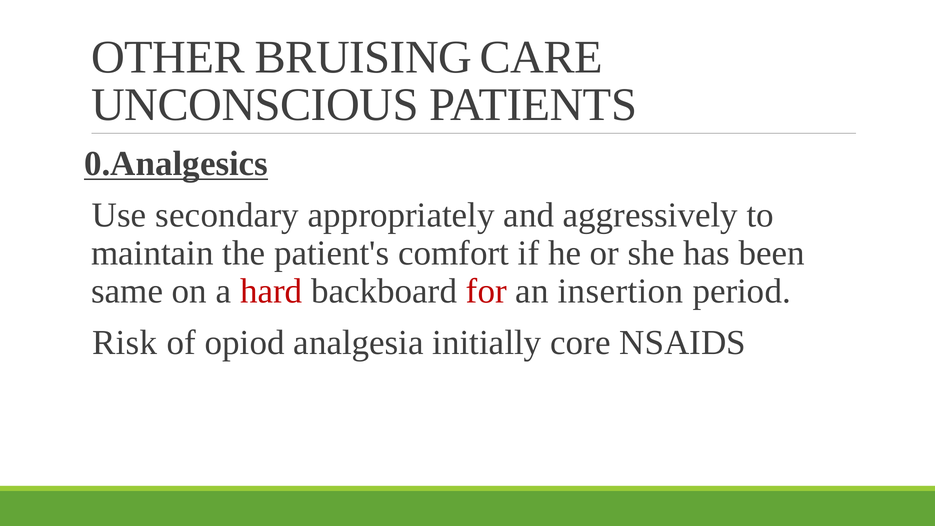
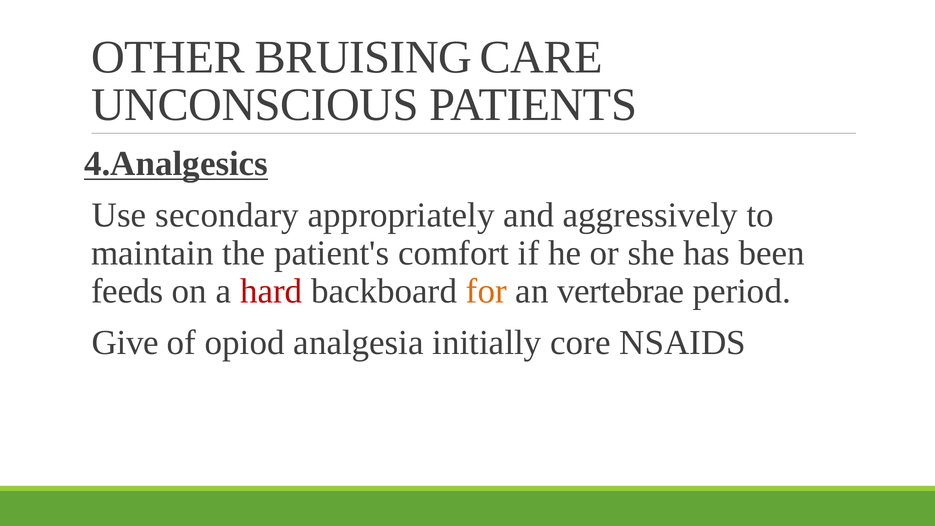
0.Analgesics: 0.Analgesics -> 4.Analgesics (176, 164)
same: same -> feeds (127, 291)
for colour: red -> orange (486, 291)
insertion: insertion -> vertebrae (621, 291)
Risk: Risk -> Give (125, 343)
